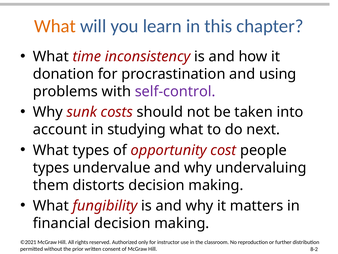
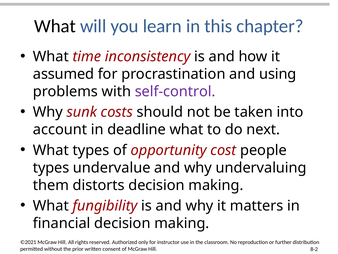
What colour: orange -> black (55, 26)
donation: donation -> assumed (64, 74)
studying: studying -> deadline (137, 129)
